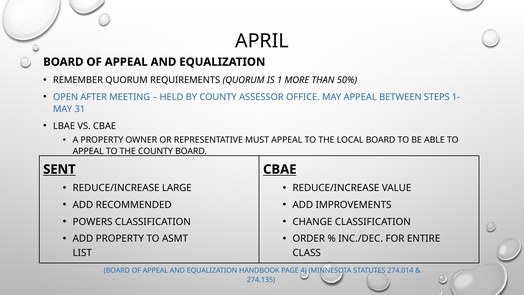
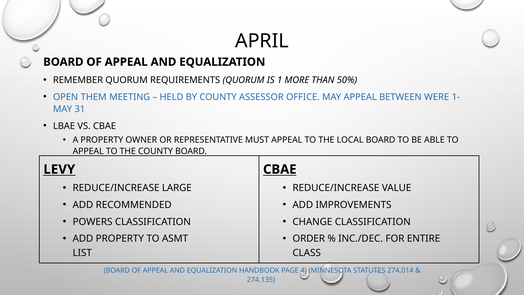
AFTER: AFTER -> THEM (94, 97)
STEPS: STEPS -> WERE (437, 97)
SENT: SENT -> LEVY (59, 169)
